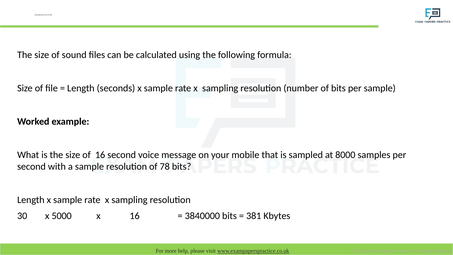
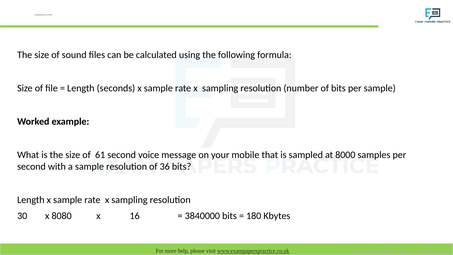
of 16: 16 -> 61 (100, 155)
78: 78 -> 36 (165, 167)
5000: 5000 -> 8080 (62, 216)
381: 381 -> 180 (254, 216)
